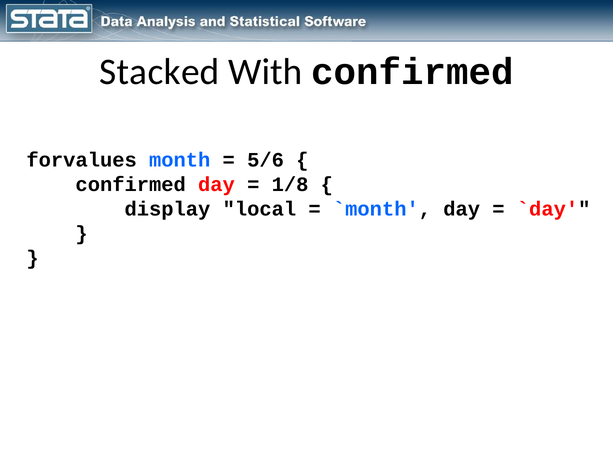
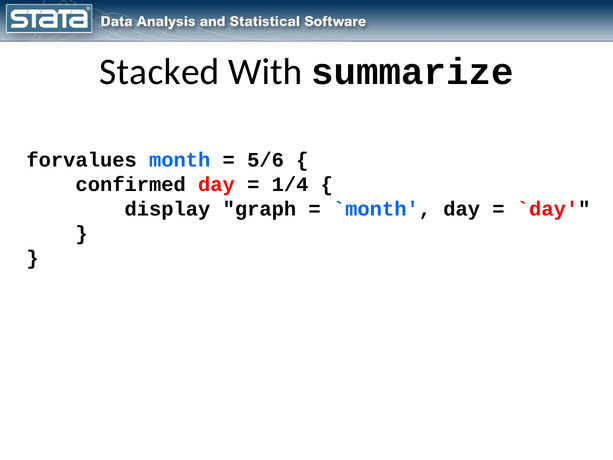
With confirmed: confirmed -> summarize (412, 72)
1/8: 1/8 -> 1/4 (290, 184)
local: local -> graph (259, 209)
